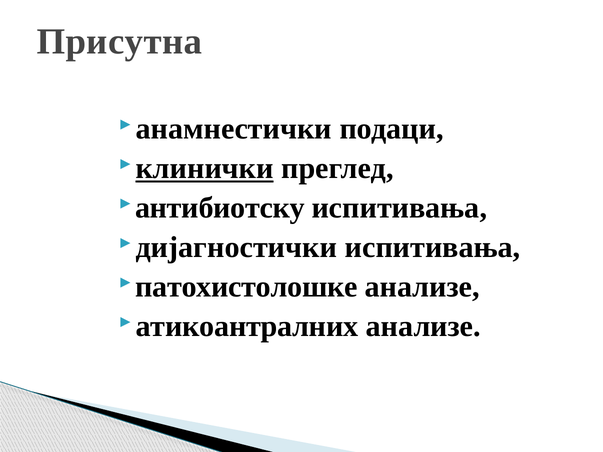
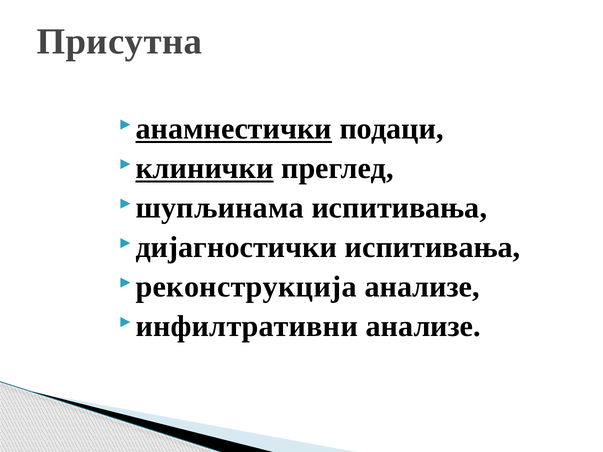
анамнестички underline: none -> present (234, 129)
антибиотску: антибиотску -> шупљинама (220, 208)
патохистолошке: патохистолошке -> реконструкција (246, 287)
атикоантралних: атикоантралних -> инфилтративни (247, 327)
